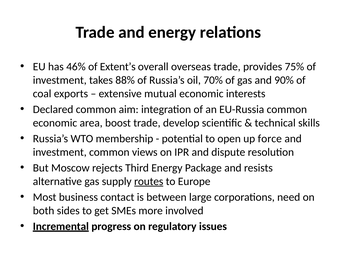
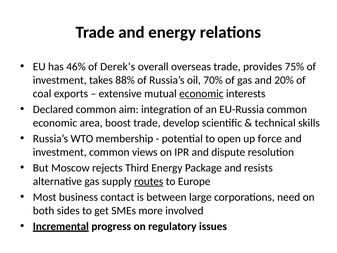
Extent’s: Extent’s -> Derek’s (118, 67)
90%: 90% -> 20% (284, 80)
economic underline: none -> present (201, 94)
